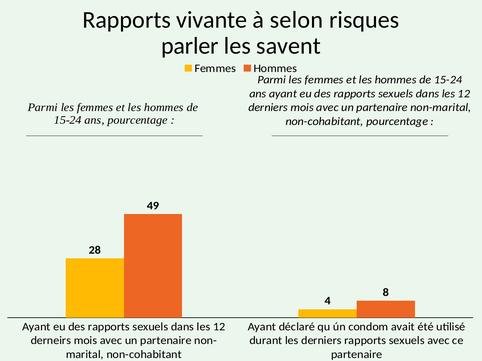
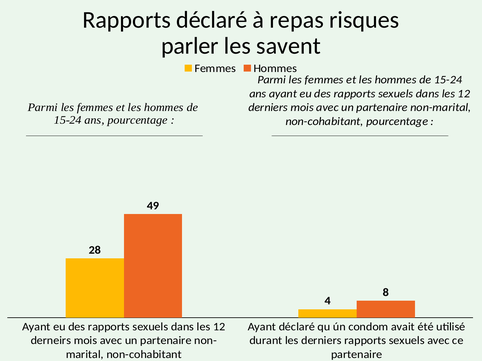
Rapports vivante: vivante -> déclaré (212, 20)
selon: selon -> repas (297, 20)
